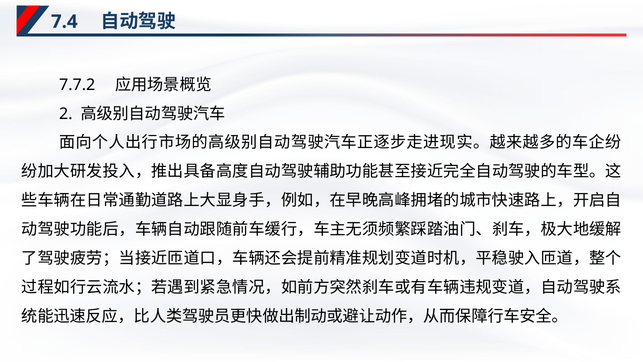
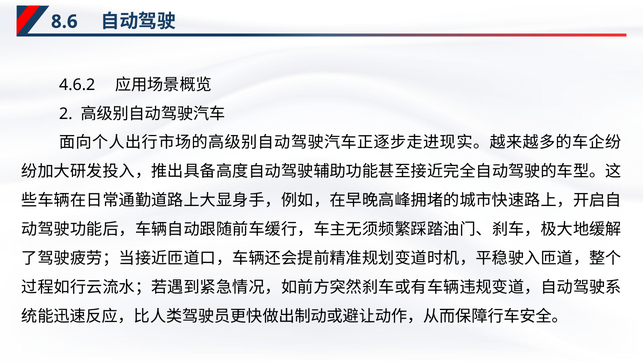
7.4: 7.4 -> 8.6 (64, 22)
7.7.2: 7.7.2 -> 4.6.2 (77, 85)
